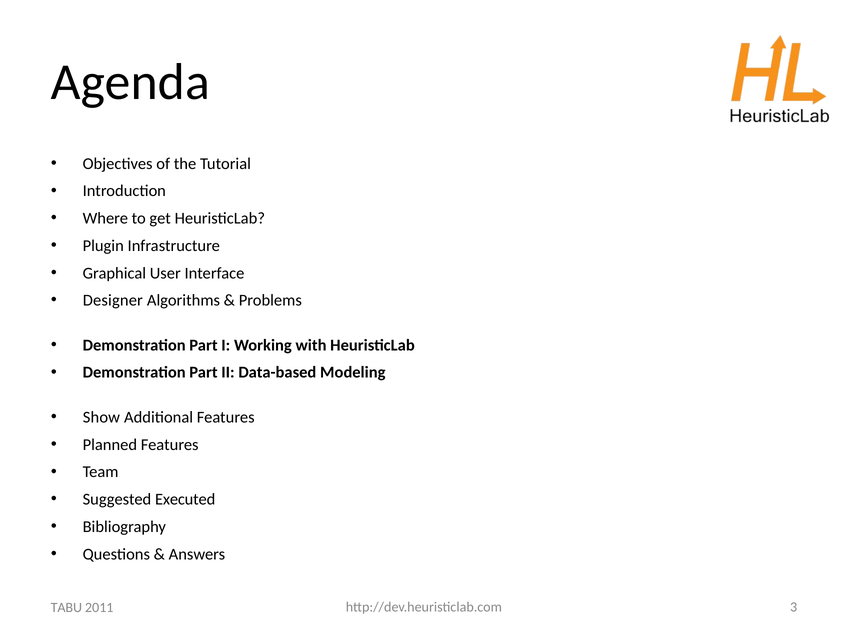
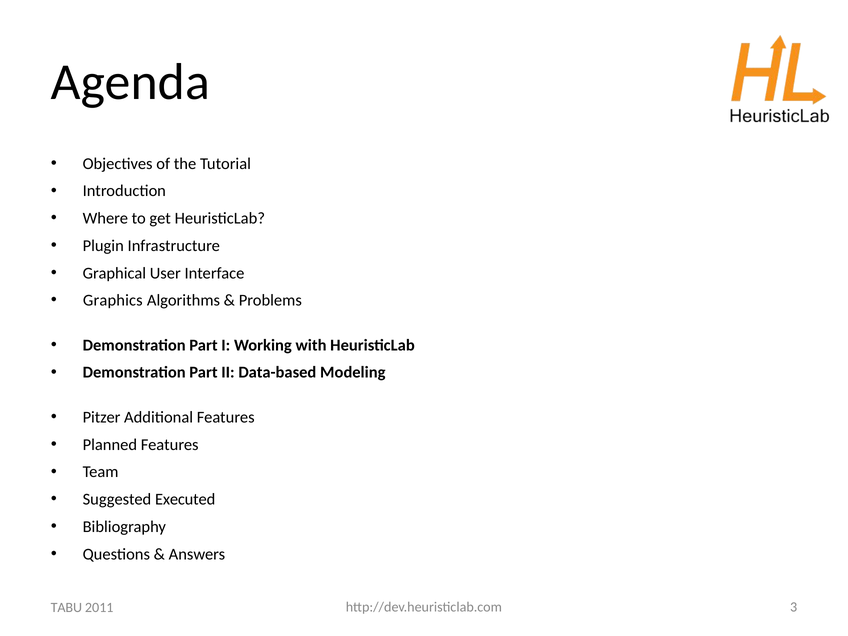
Designer: Designer -> Graphics (113, 300)
Show: Show -> Pitzer (102, 417)
